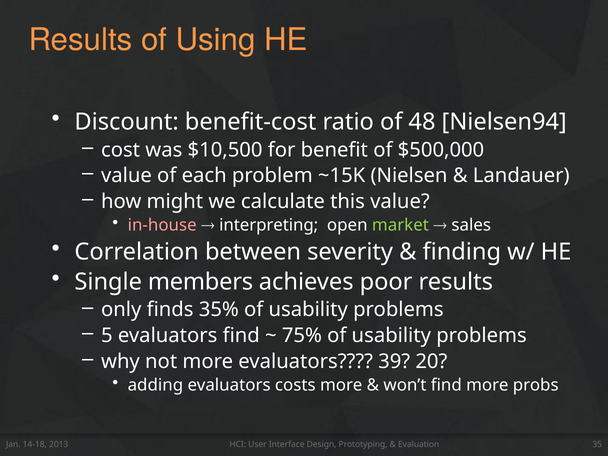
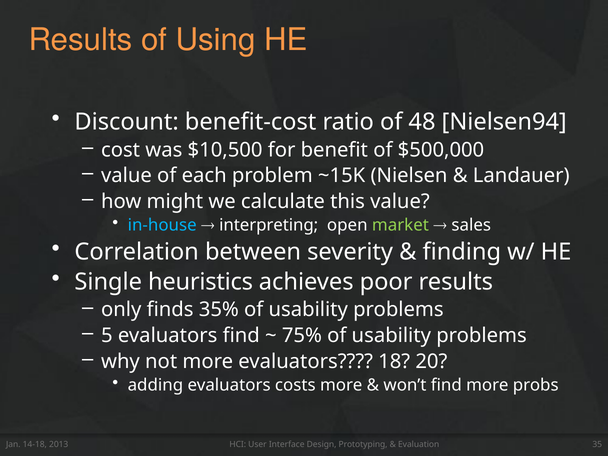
in-house colour: pink -> light blue (162, 225)
members: members -> heuristics (201, 282)
39: 39 -> 18 (394, 362)
